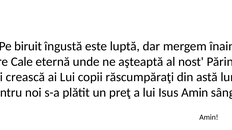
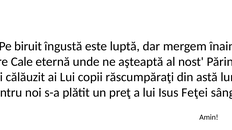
crească: crească -> călăuzit (25, 77)
Isus Amin: Amin -> Feţei (195, 93)
